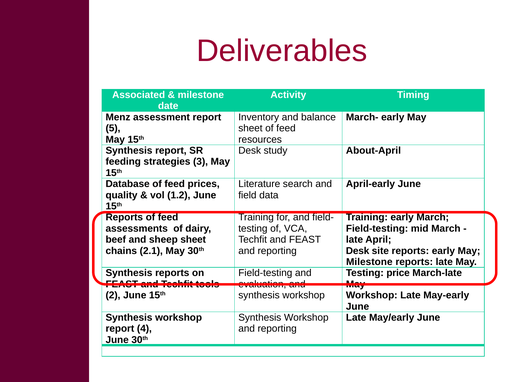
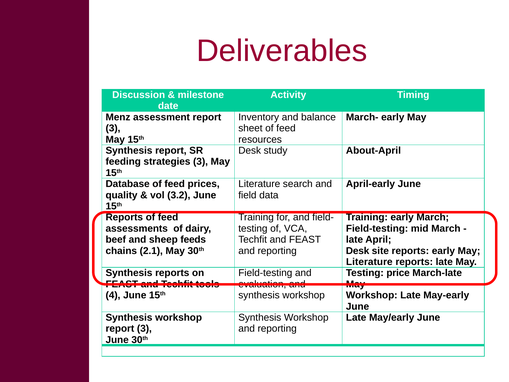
Associated: Associated -> Discussion (139, 95)
5: 5 -> 3 (113, 128)
1.2: 1.2 -> 3.2 (179, 195)
sheep sheet: sheet -> feeds (193, 239)
Milestone: Milestone -> Literature (369, 262)
2: 2 -> 4 (113, 295)
4: 4 -> 3 (144, 328)
